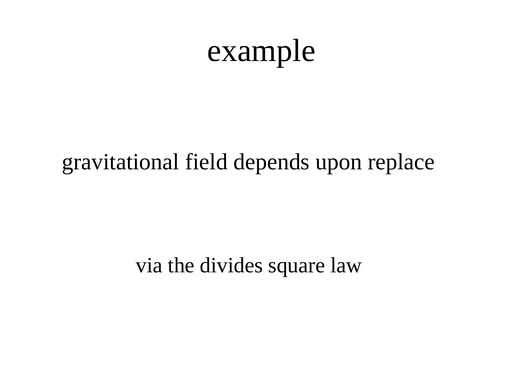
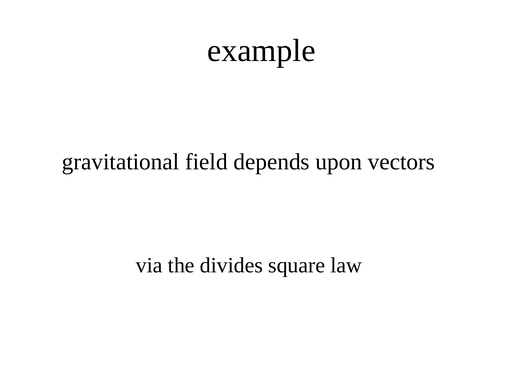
replace: replace -> vectors (401, 162)
